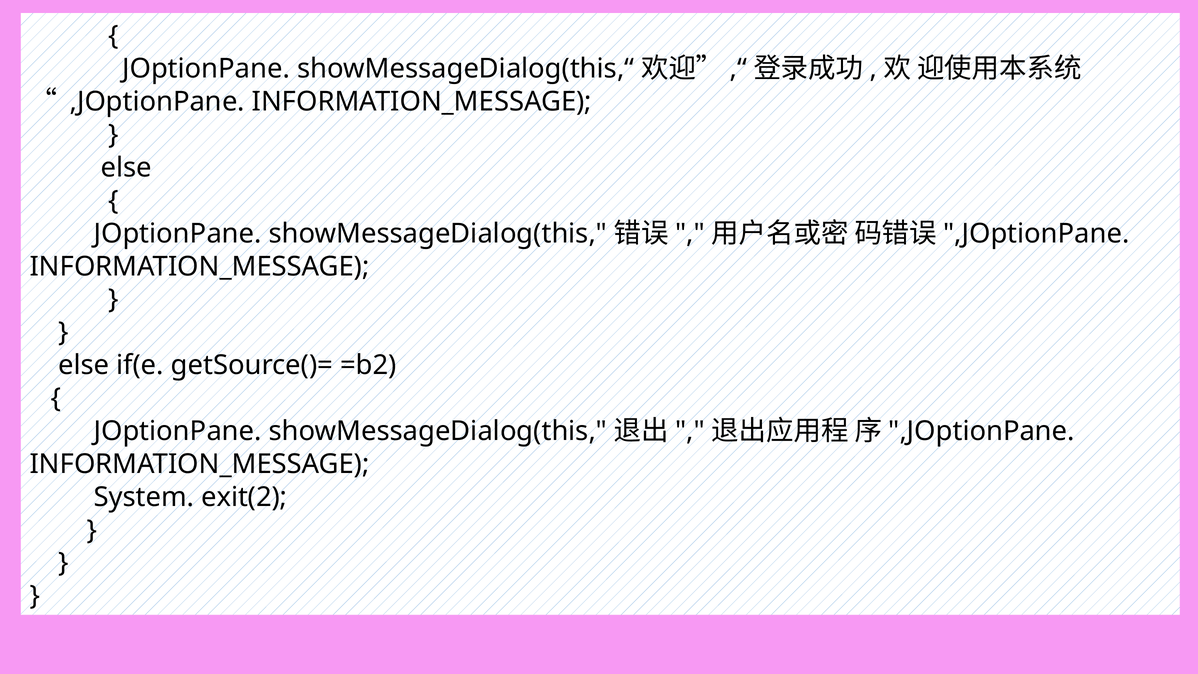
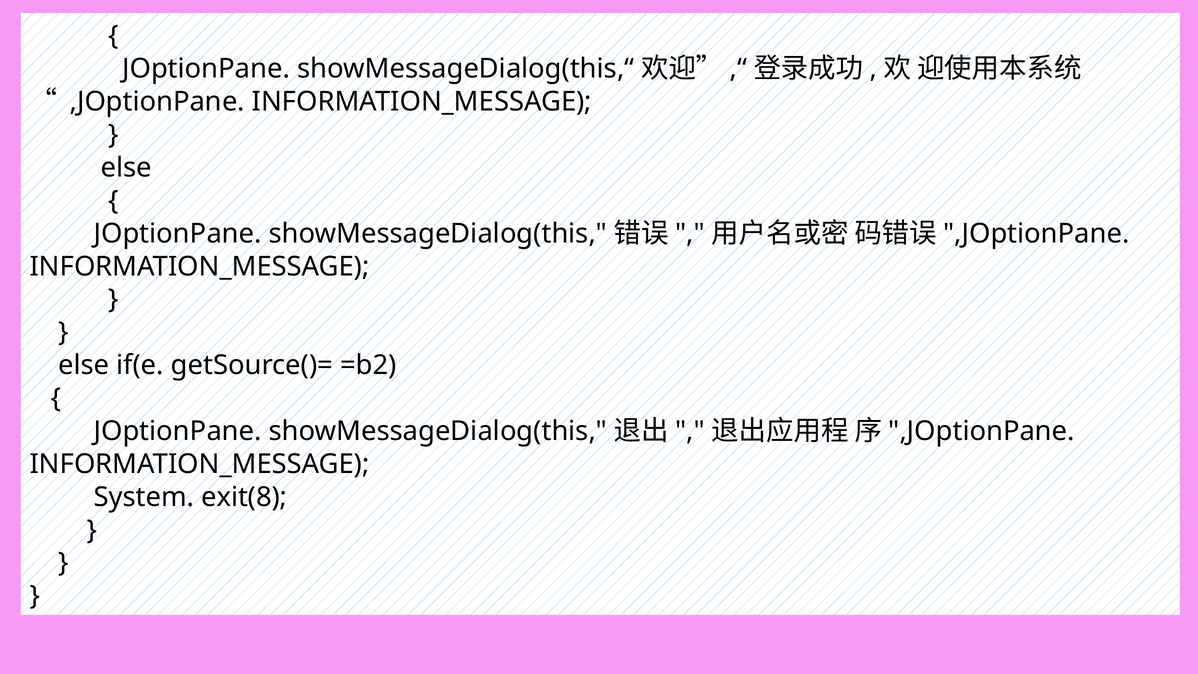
exit(2: exit(2 -> exit(8 (244, 497)
